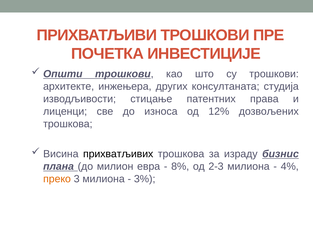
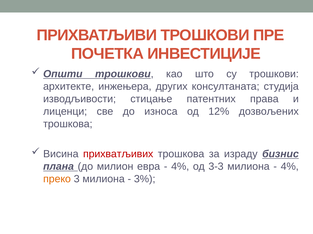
прихватљивих colour: black -> red (118, 154)
8%: 8% -> 4% (180, 167)
2-3: 2-3 -> 3-3 (216, 167)
